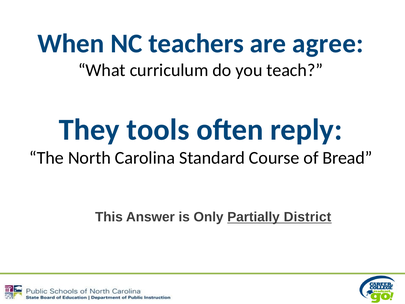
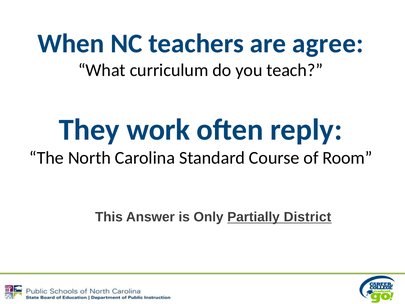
tools: tools -> work (158, 130)
Bread: Bread -> Room (347, 158)
